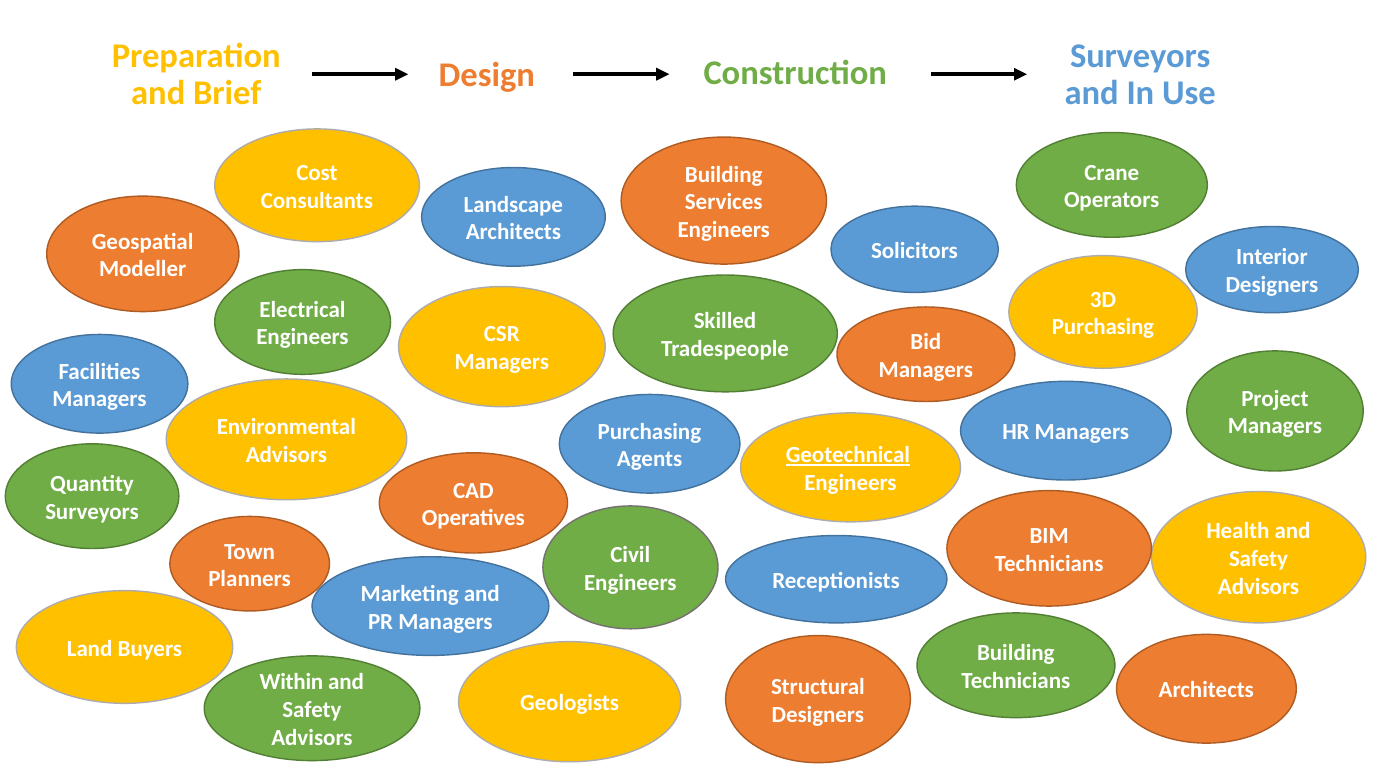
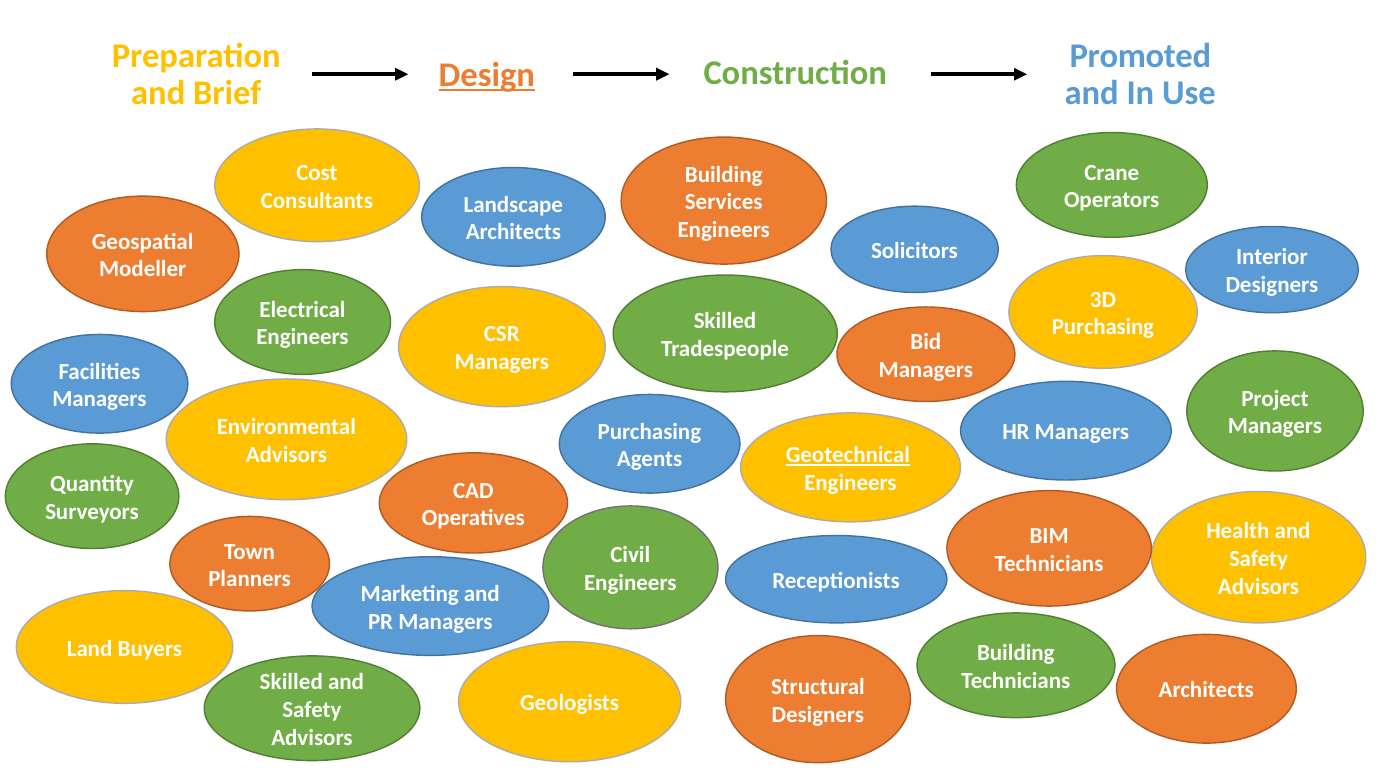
Surveyors: Surveyors -> Promoted (1140, 56)
Design underline: none -> present (487, 75)
Within: Within -> Skilled (291, 682)
